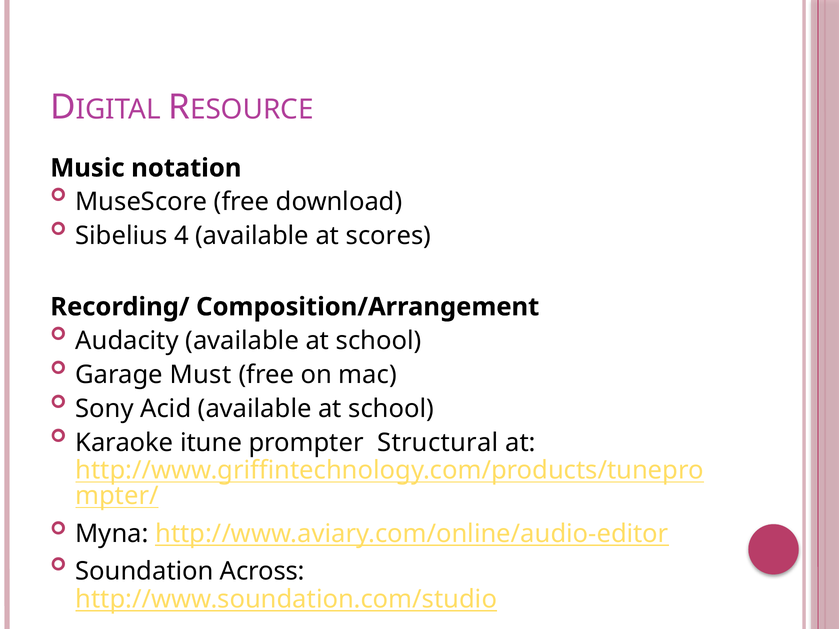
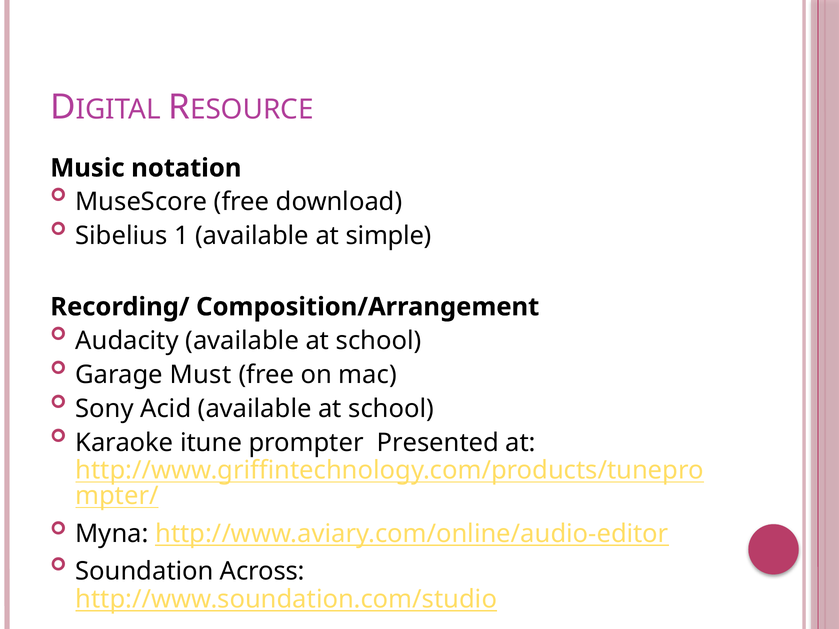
4: 4 -> 1 (181, 236)
scores: scores -> simple (389, 236)
Structural: Structural -> Presented (438, 443)
